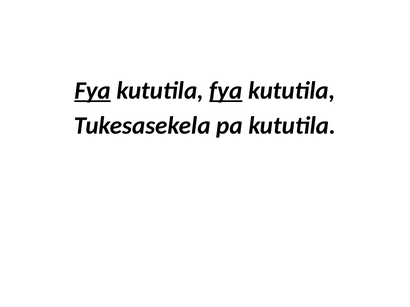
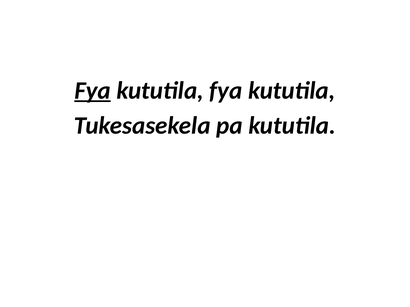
fya underline: present -> none (226, 91)
